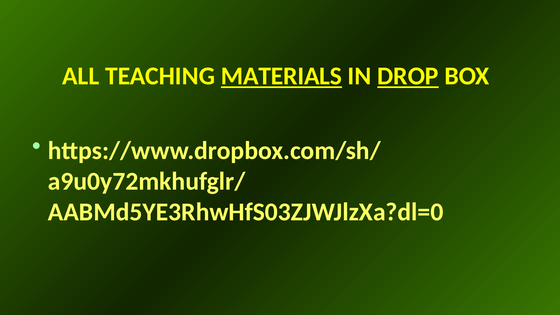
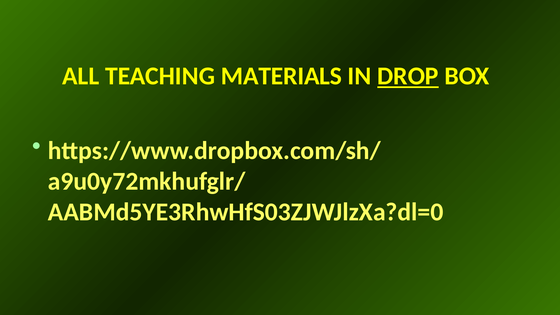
MATERIALS underline: present -> none (281, 76)
